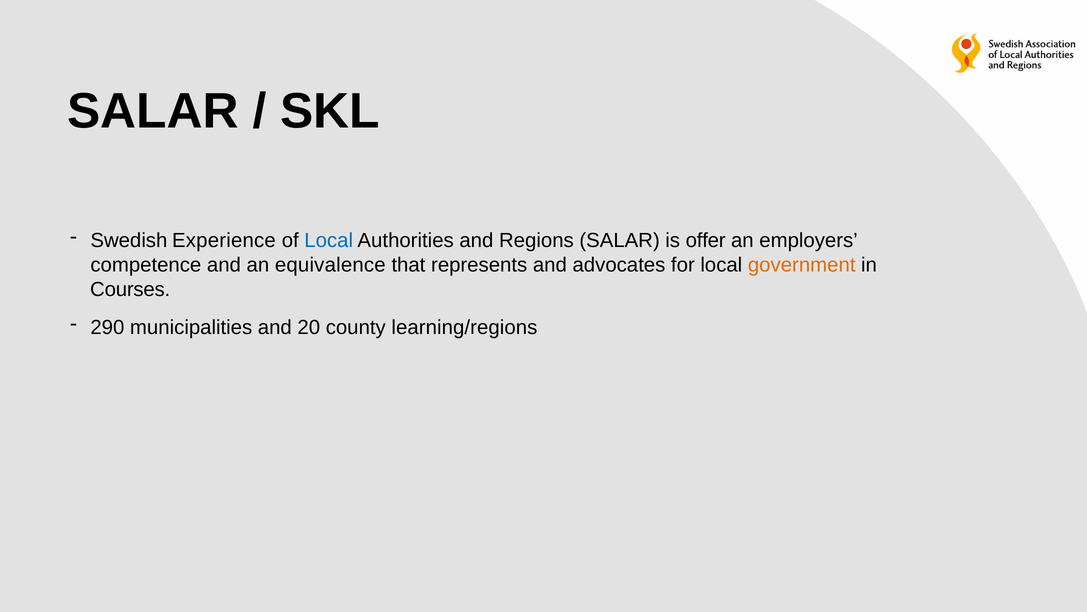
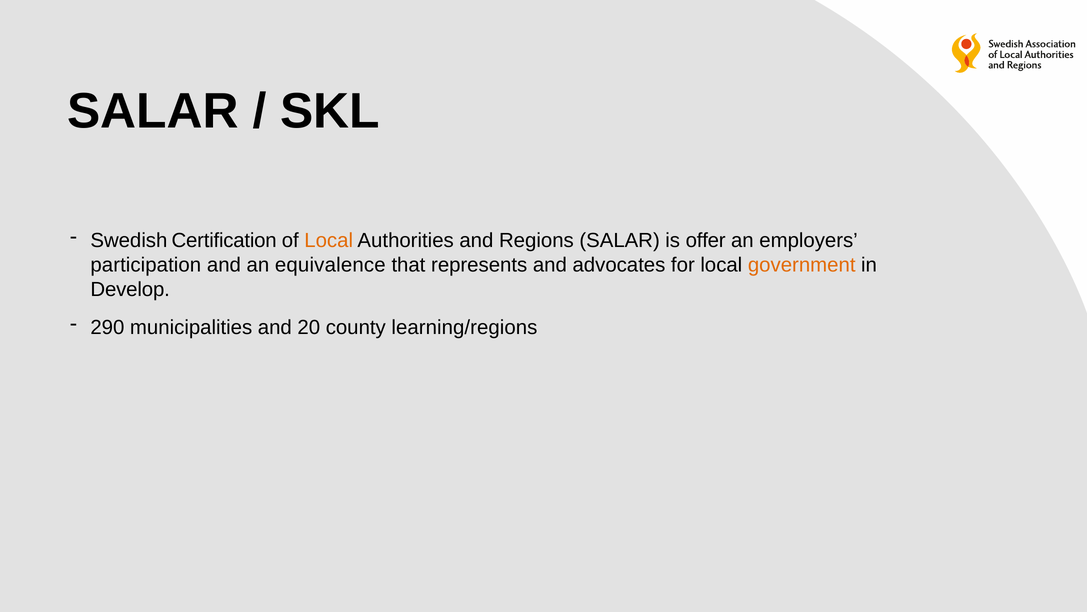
Experience: Experience -> Certification (224, 240)
Local colour: blue -> orange (329, 240)
competence: competence -> participation (146, 265)
Courses: Courses -> Develop (130, 289)
